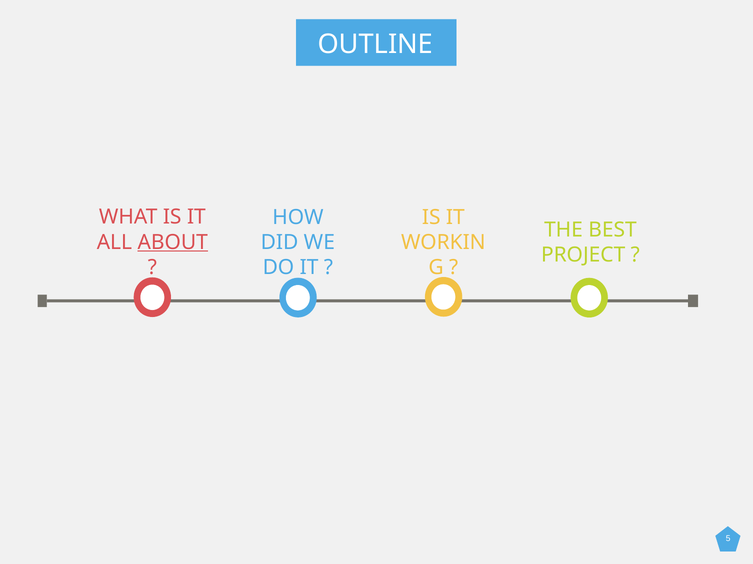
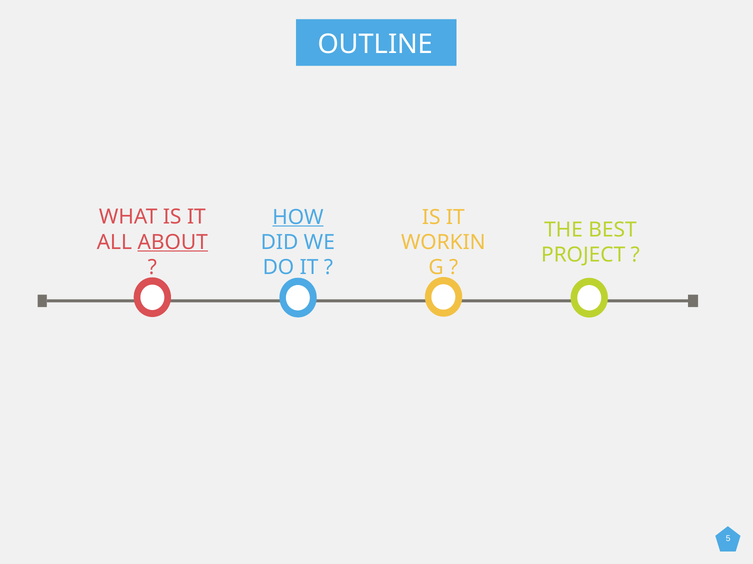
HOW underline: none -> present (298, 217)
